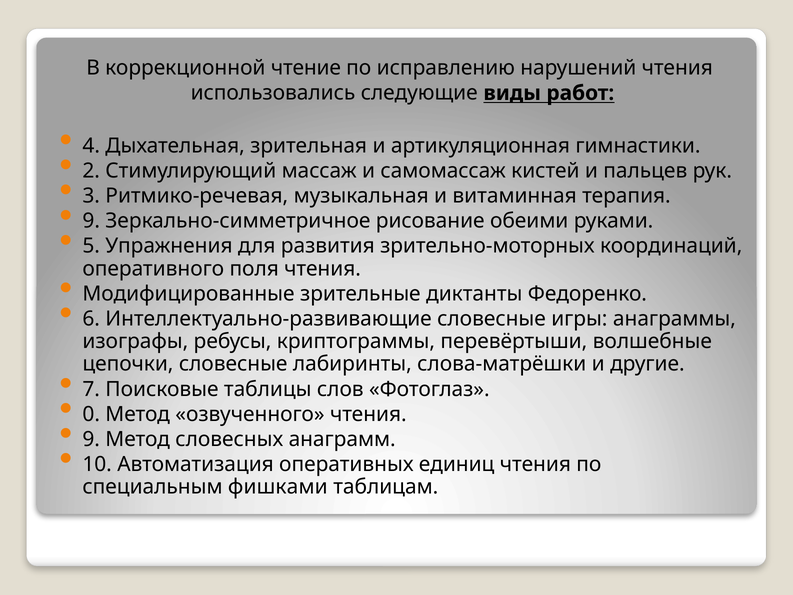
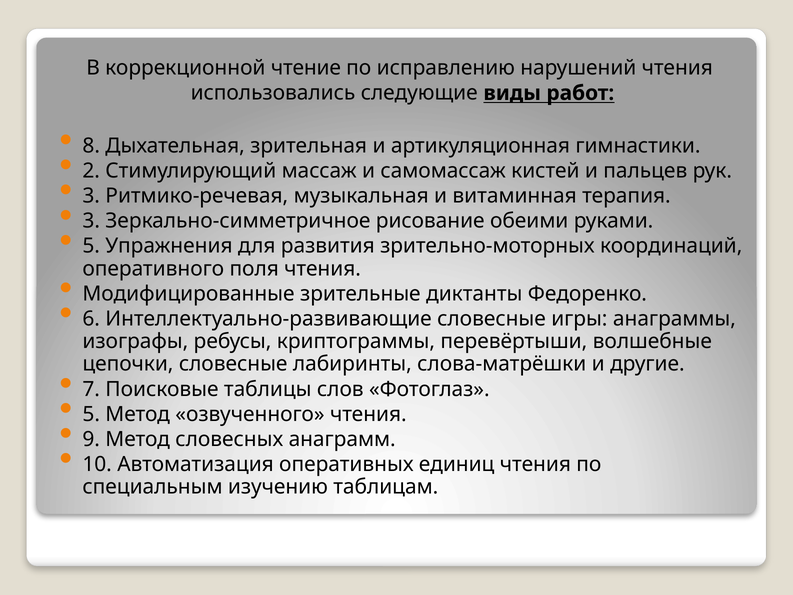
4: 4 -> 8 (91, 146)
9: 9 -> 3 (91, 221)
0: 0 -> 5 (91, 414)
фишками: фишками -> изучению (278, 487)
